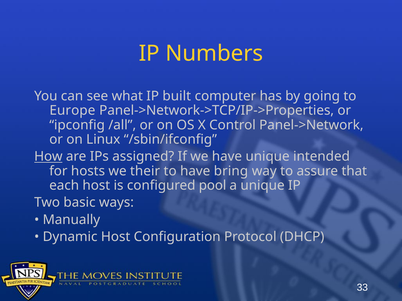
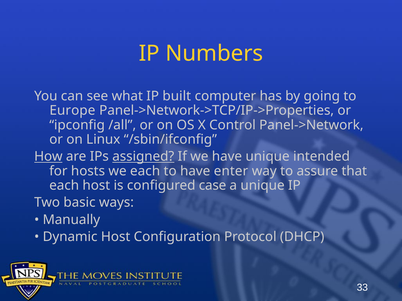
assigned underline: none -> present (143, 157)
we their: their -> each (145, 171)
bring: bring -> enter (231, 171)
pool: pool -> case (213, 186)
